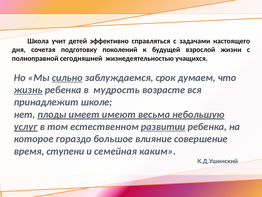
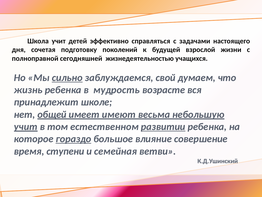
срок: срок -> свой (166, 77)
жизнь underline: present -> none (28, 90)
плоды: плоды -> общей (52, 114)
услуг: услуг -> учит (26, 126)
гораздо underline: none -> present (73, 139)
каким: каким -> ветви (158, 151)
